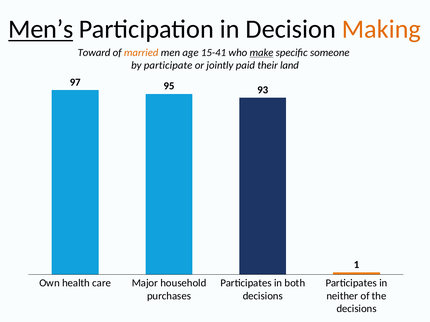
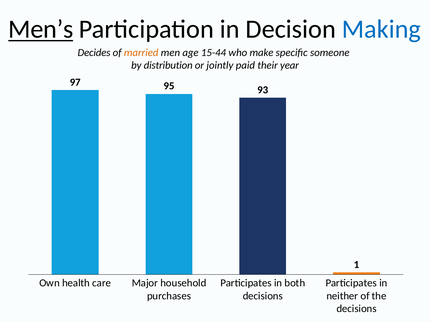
Making colour: orange -> blue (381, 29)
Toward: Toward -> Decides (94, 53)
15-41: 15-41 -> 15-44 (214, 53)
make underline: present -> none (262, 53)
participate: participate -> distribution (168, 66)
land: land -> year (289, 66)
